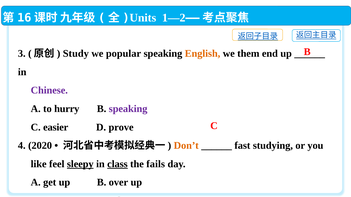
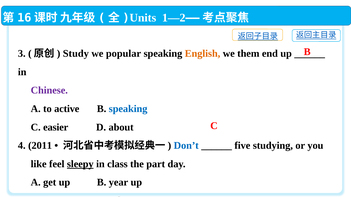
hurry: hurry -> active (67, 109)
speaking colour: purple -> blue (128, 109)
prove: prove -> about (121, 127)
2020: 2020 -> 2011 (40, 146)
Don’t colour: orange -> blue (186, 146)
fast: fast -> five (242, 146)
class underline: present -> none (117, 164)
fails: fails -> part (156, 164)
over: over -> year (118, 183)
